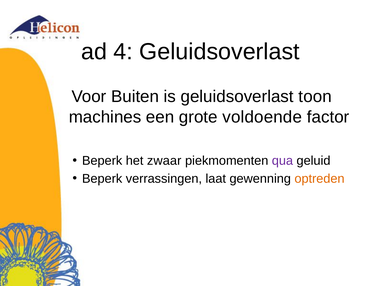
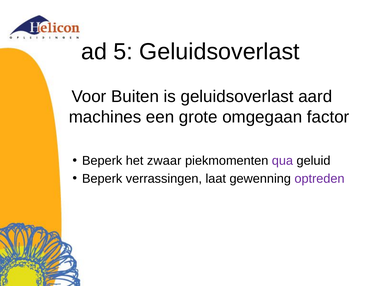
4: 4 -> 5 (123, 52)
toon: toon -> aard (315, 97)
voldoende: voldoende -> omgegaan (262, 117)
optreden colour: orange -> purple (319, 178)
